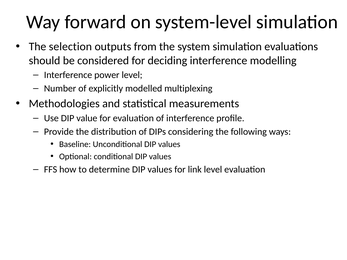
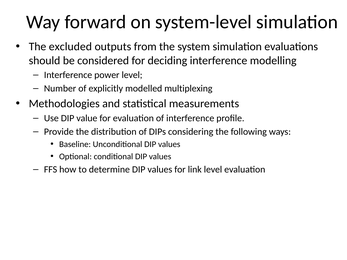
selection: selection -> excluded (70, 47)
